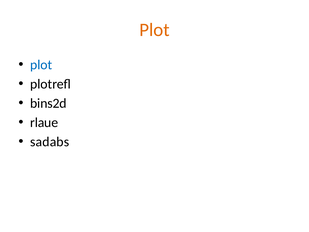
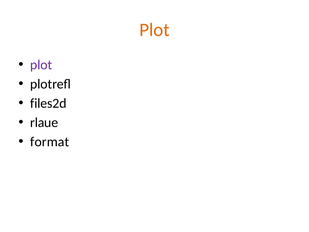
plot colour: blue -> purple (41, 65)
bins2d: bins2d -> files2d (48, 103)
sadabs: sadabs -> format (50, 142)
